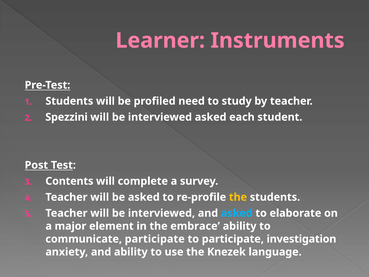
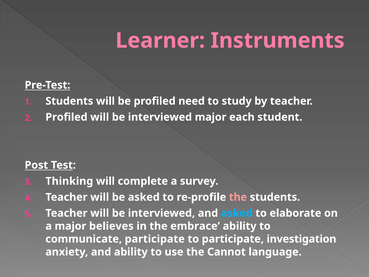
Spezzini: Spezzini -> Profiled (66, 117)
interviewed asked: asked -> major (211, 117)
Contents: Contents -> Thinking (69, 181)
the colour: yellow -> pink (238, 197)
element: element -> believes (111, 226)
Knezek: Knezek -> Cannot (226, 252)
